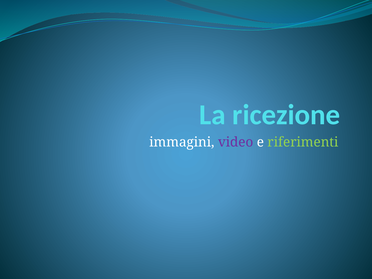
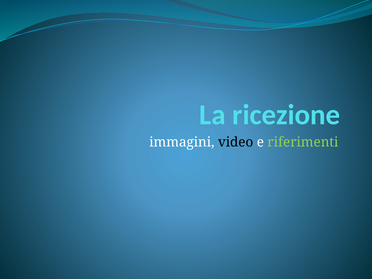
video colour: purple -> black (236, 142)
